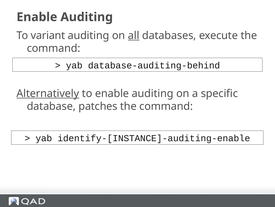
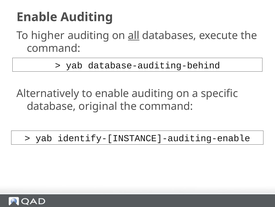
variant: variant -> higher (48, 35)
Alternatively underline: present -> none (48, 93)
patches: patches -> original (98, 106)
